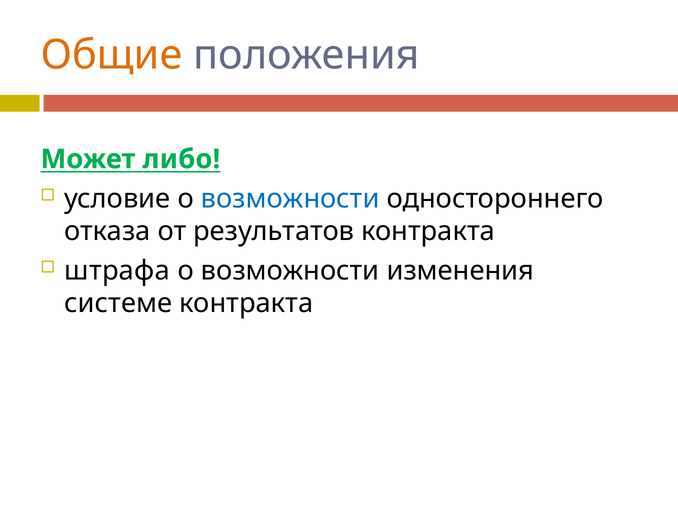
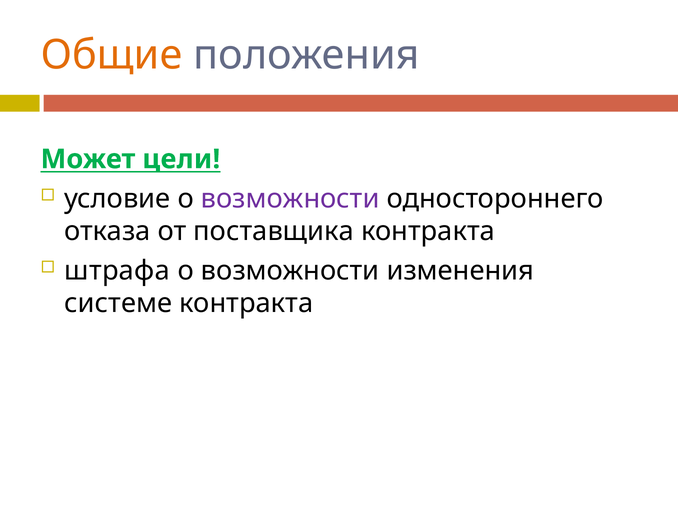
либо: либо -> цели (181, 159)
возможности colour: blue -> purple (290, 199)
результатов: результатов -> поставщика (274, 232)
